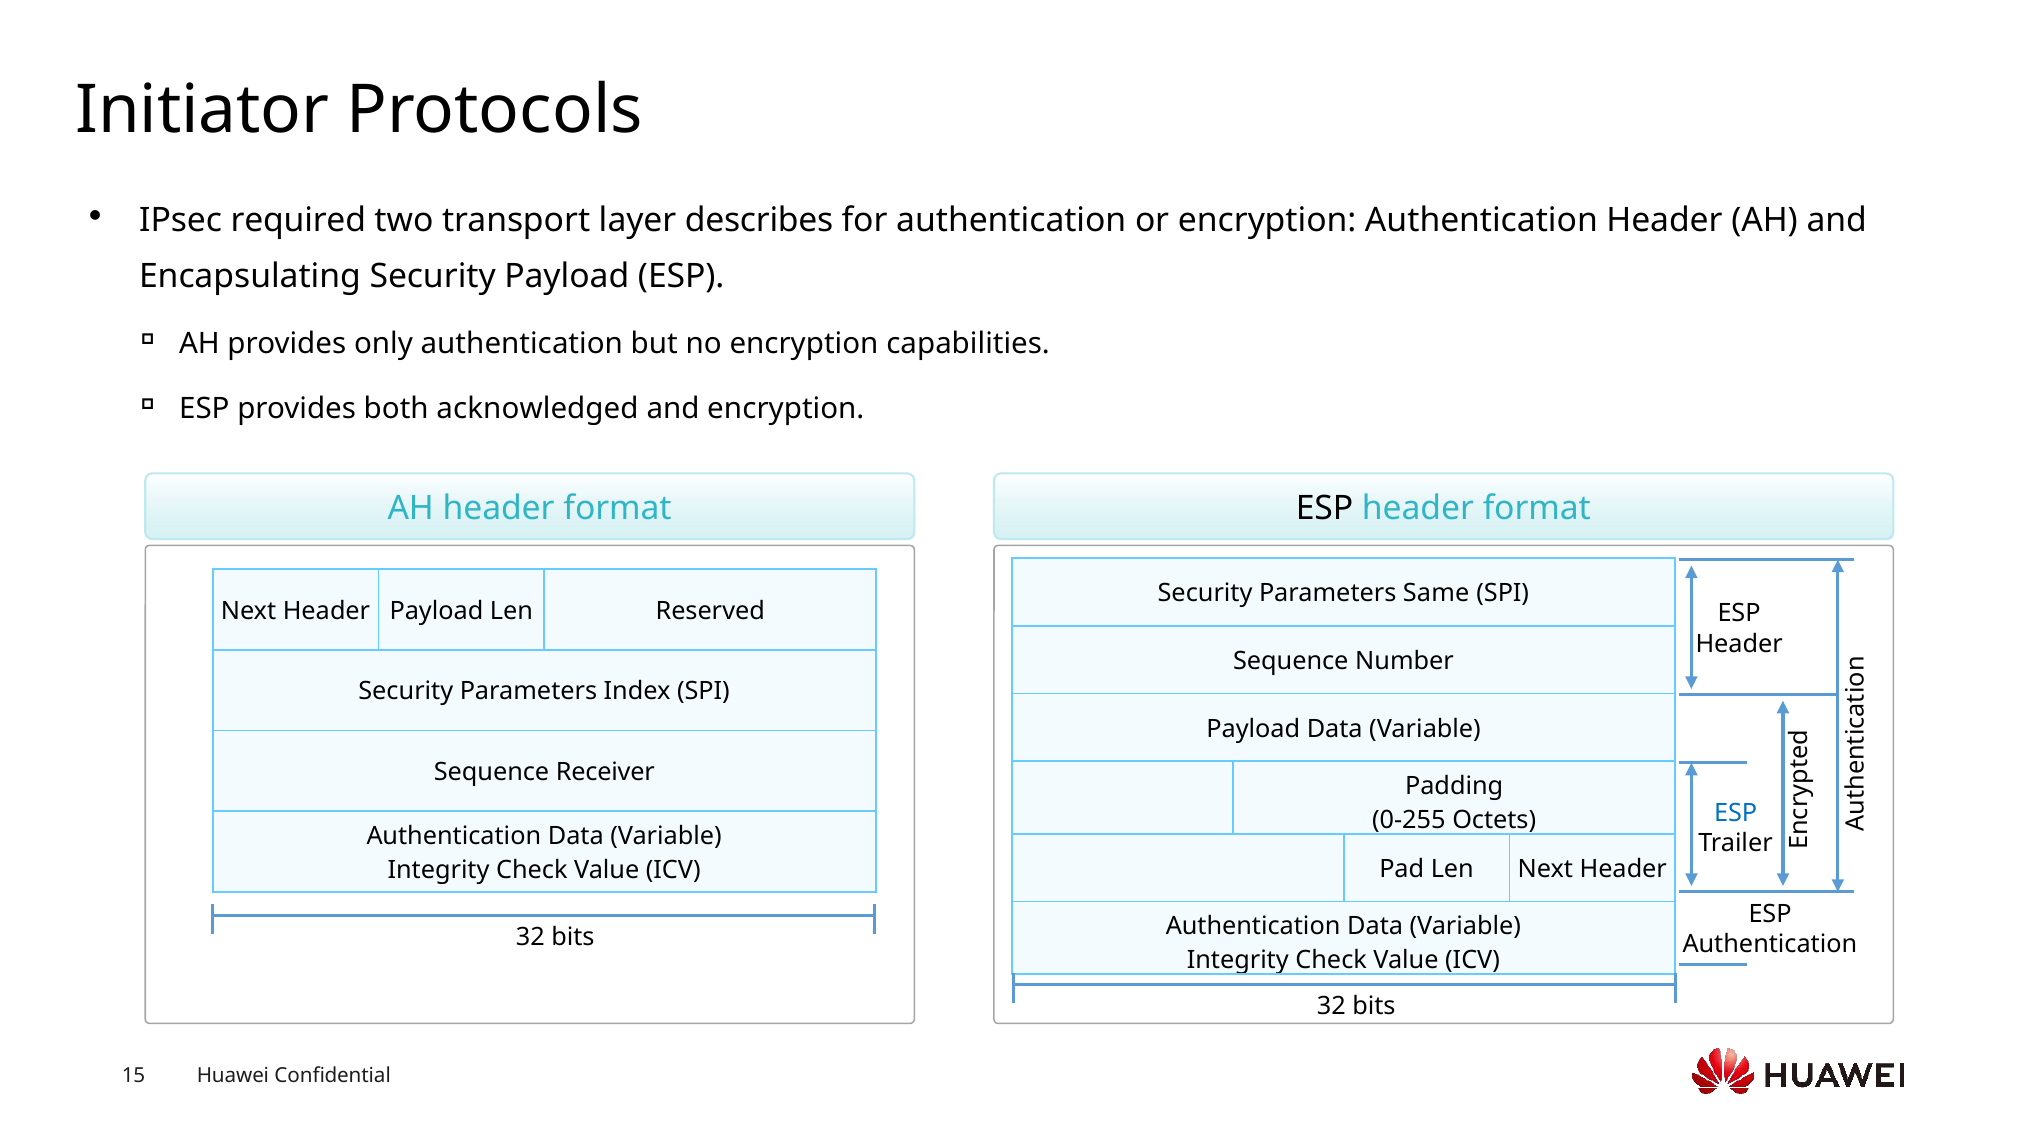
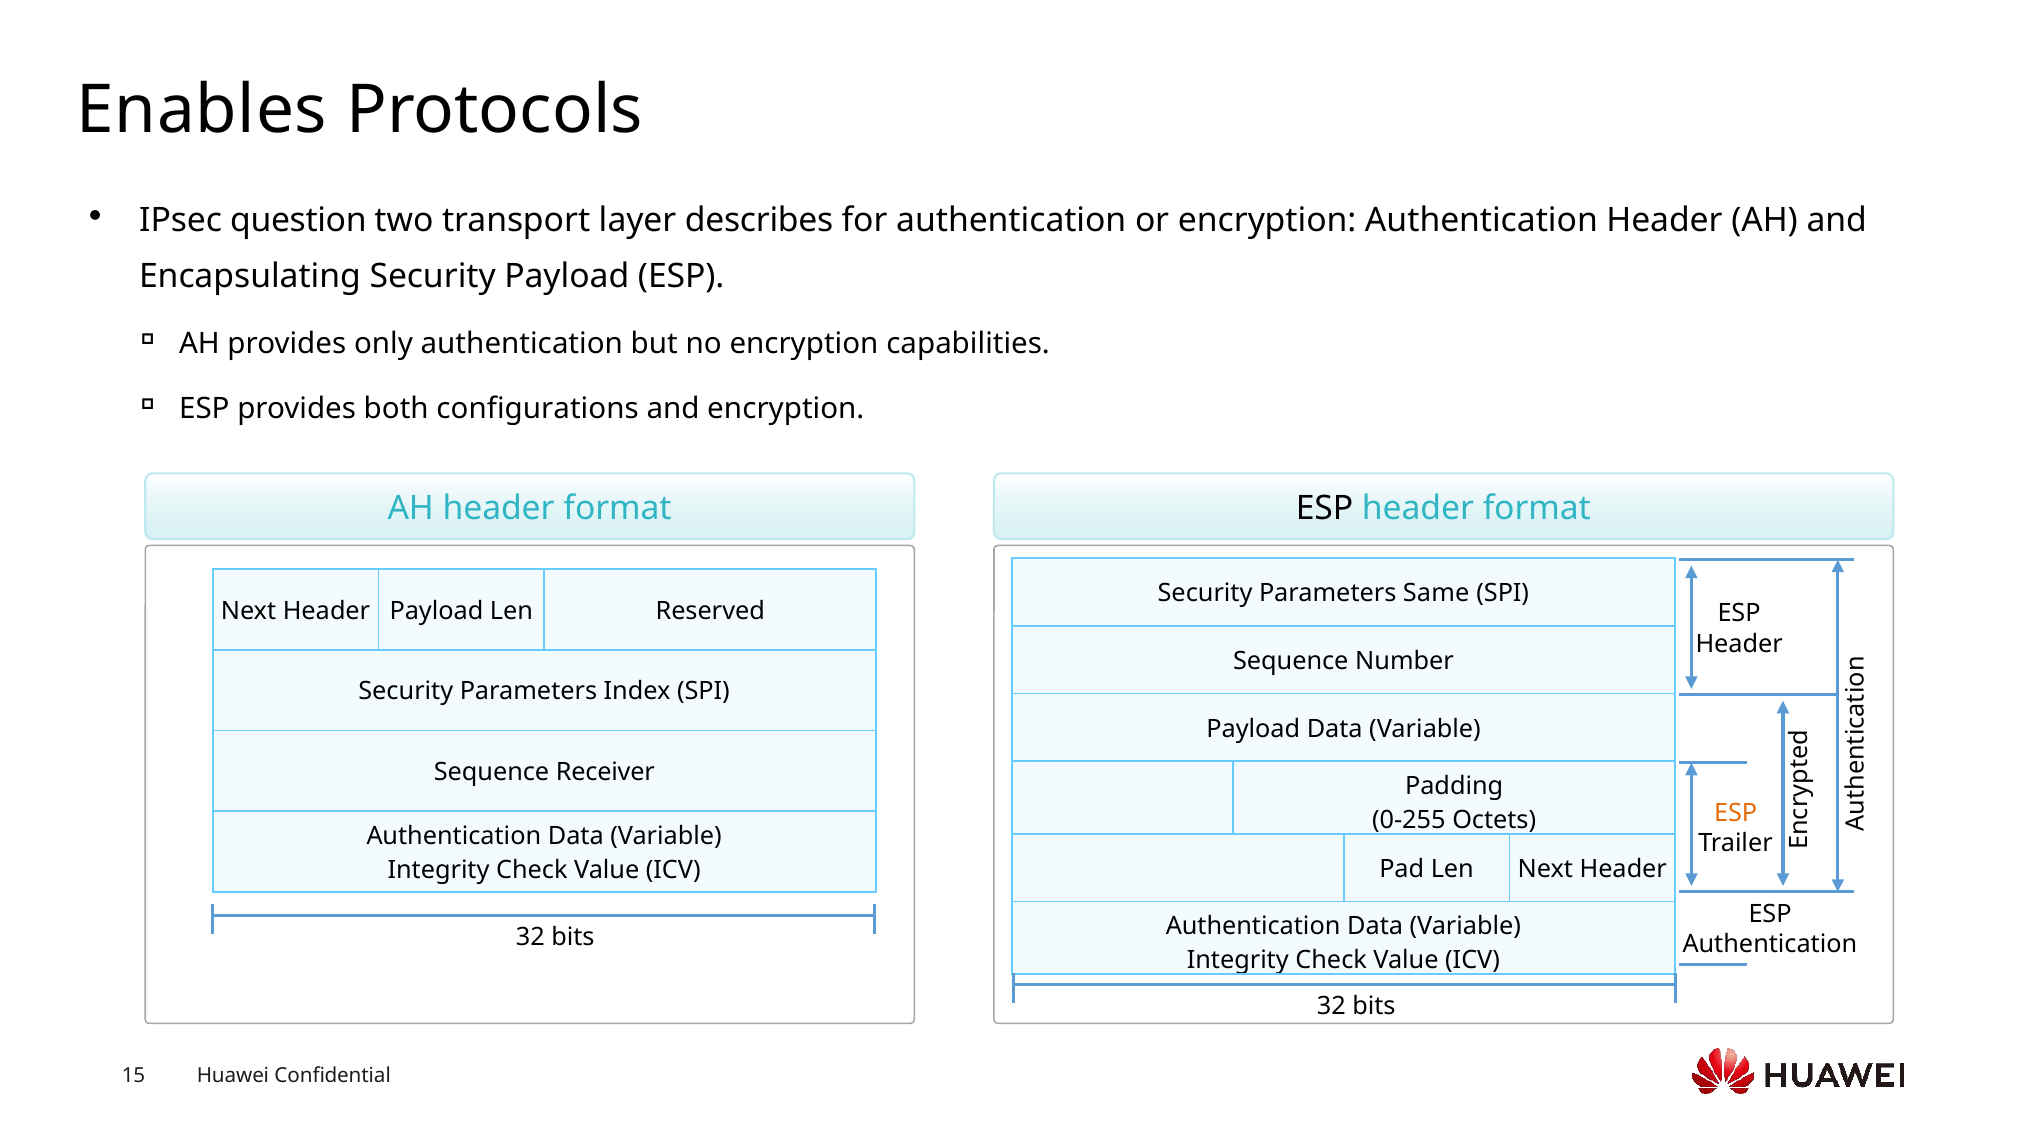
Initiator: Initiator -> Enables (202, 110)
required: required -> question (298, 220)
acknowledged: acknowledged -> configurations (538, 408)
ESP colour: blue -> orange (1736, 813)
